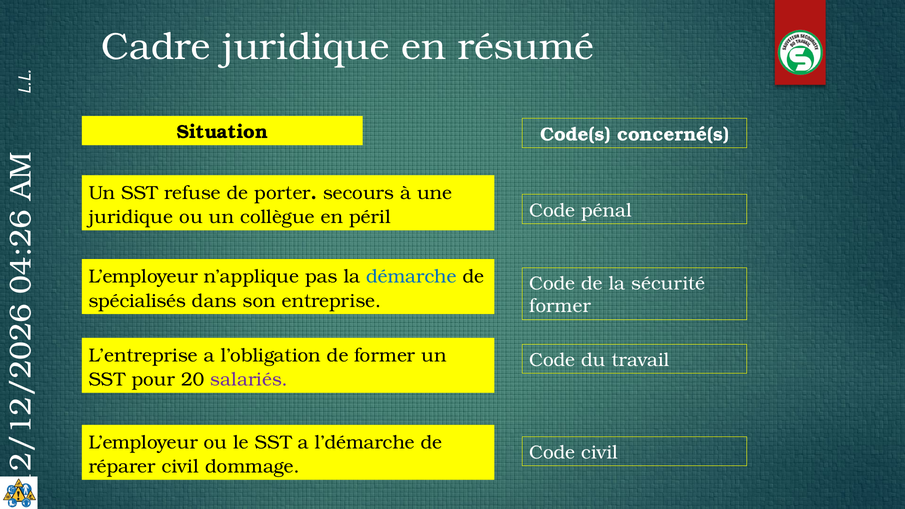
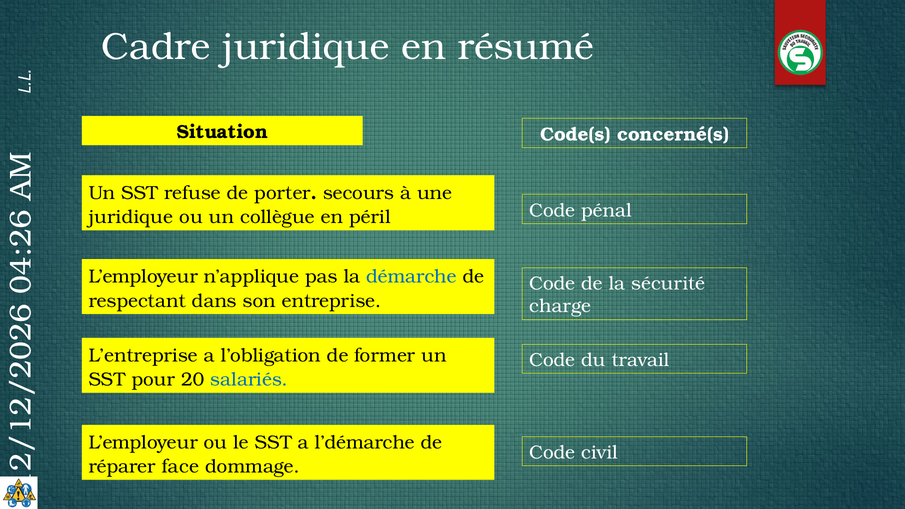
spécialisés: spécialisés -> respectant (137, 301)
former: former -> charge (560, 306)
salariés colour: purple -> blue (249, 380)
réparer civil: civil -> face (180, 467)
